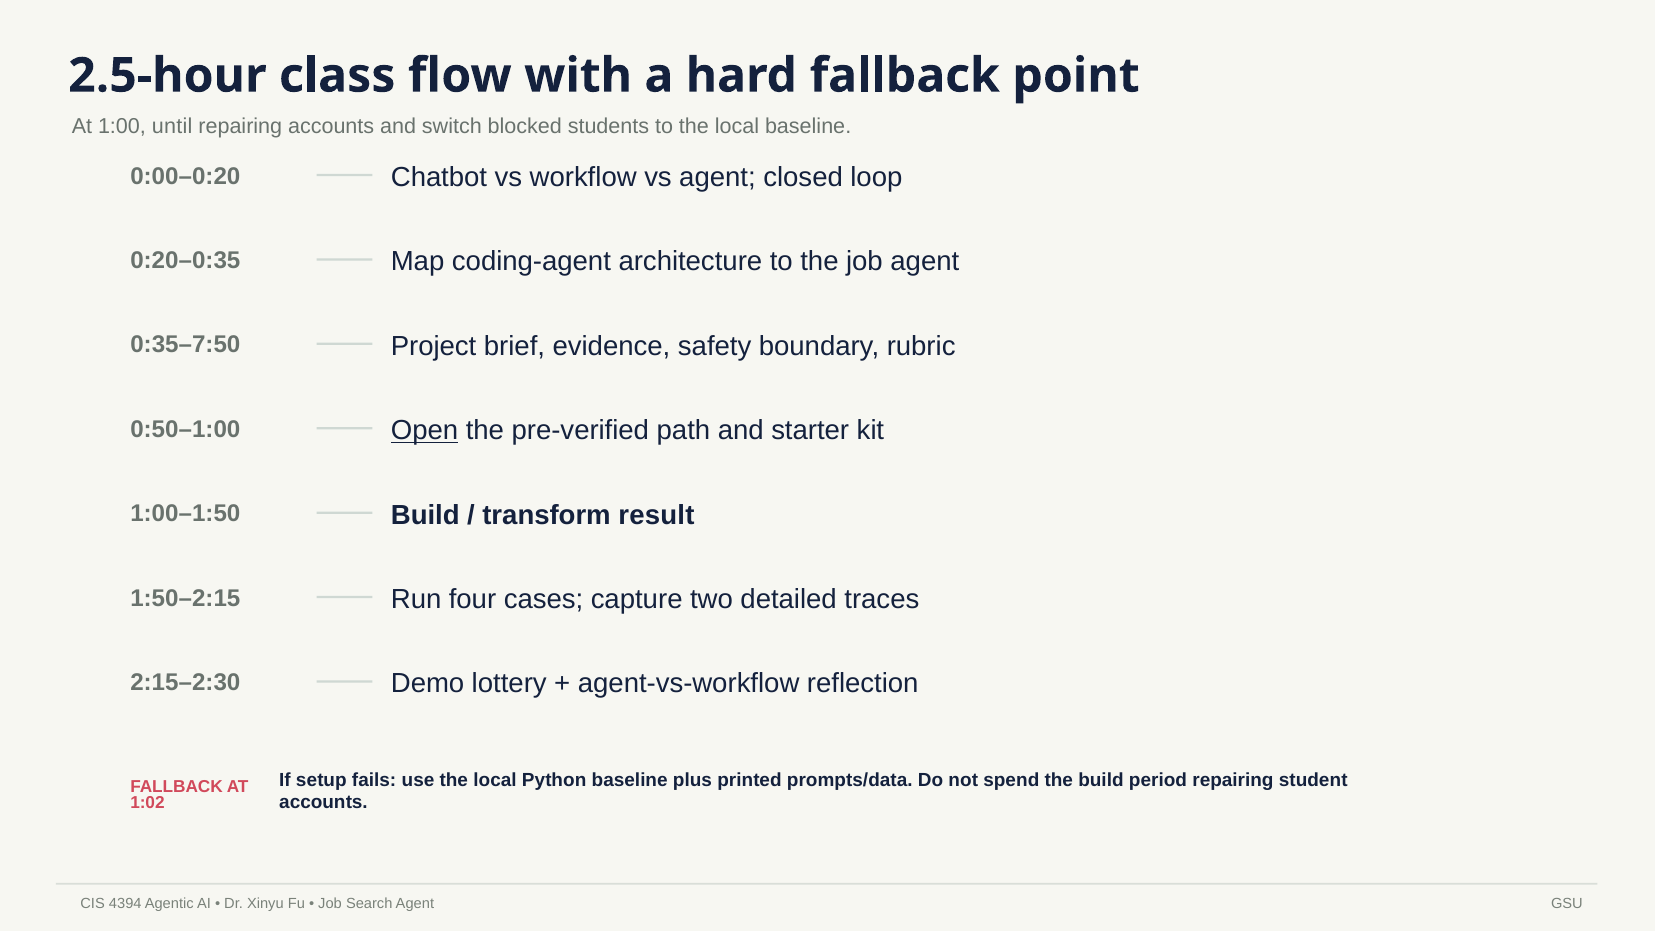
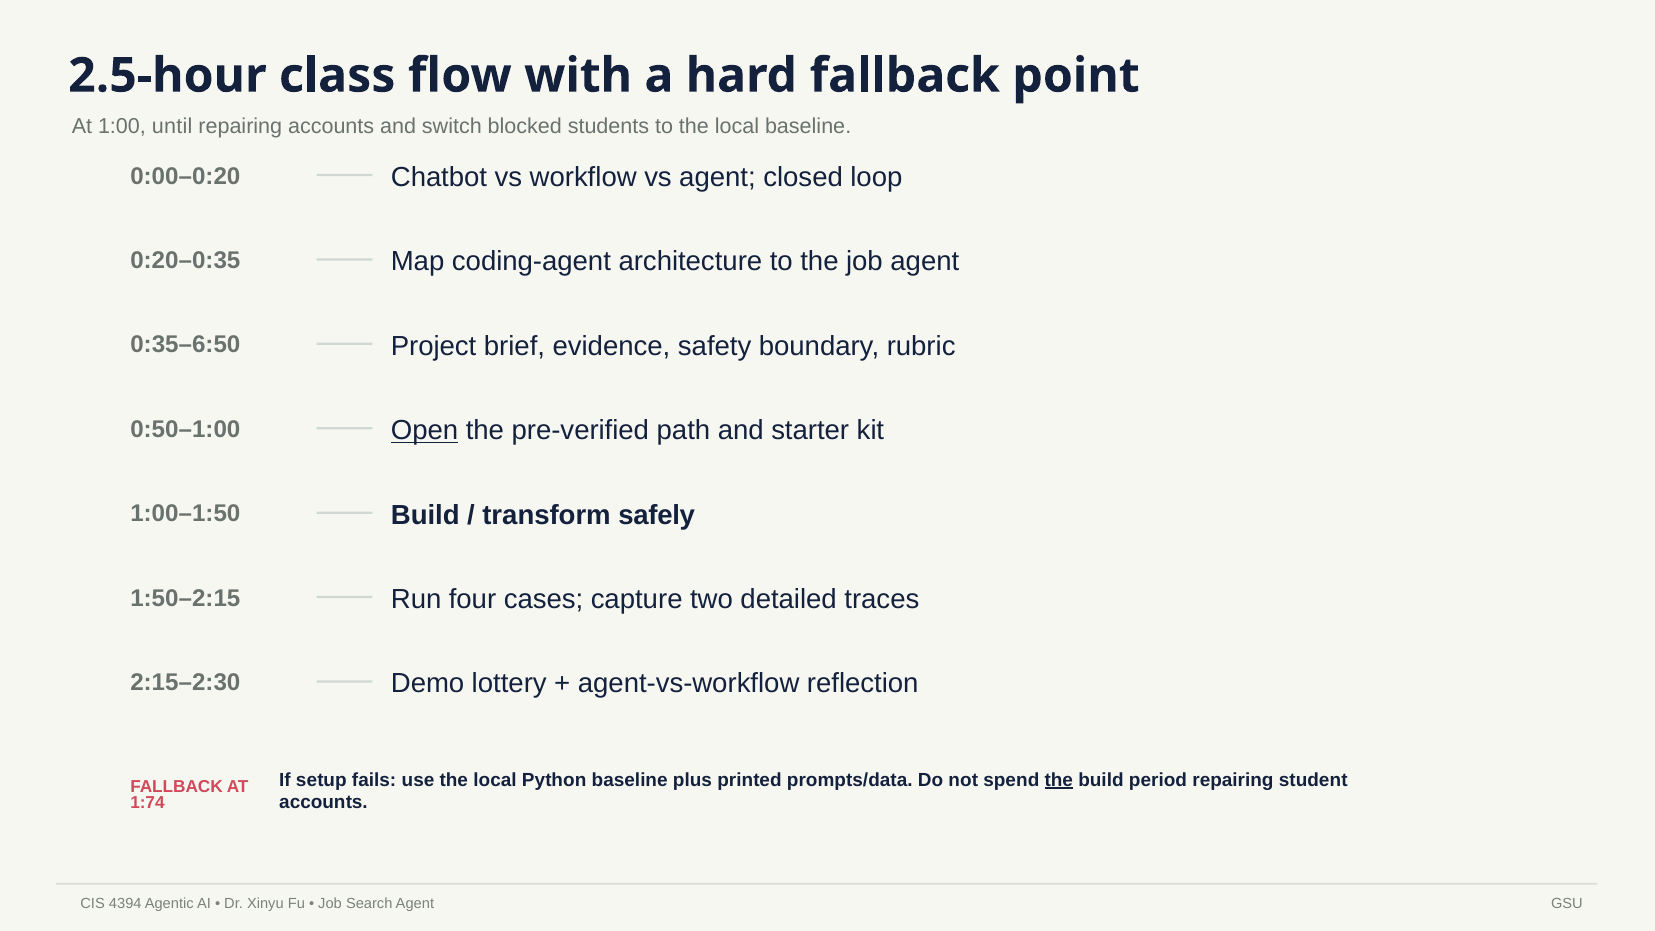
0:35–7:50: 0:35–7:50 -> 0:35–6:50 (185, 345)
result: result -> safely (657, 515)
the underline: none -> present (1059, 780)
1:02: 1:02 -> 1:74 (147, 803)
